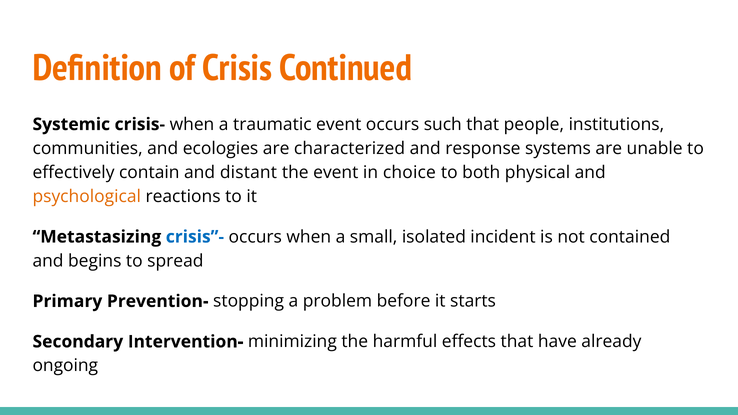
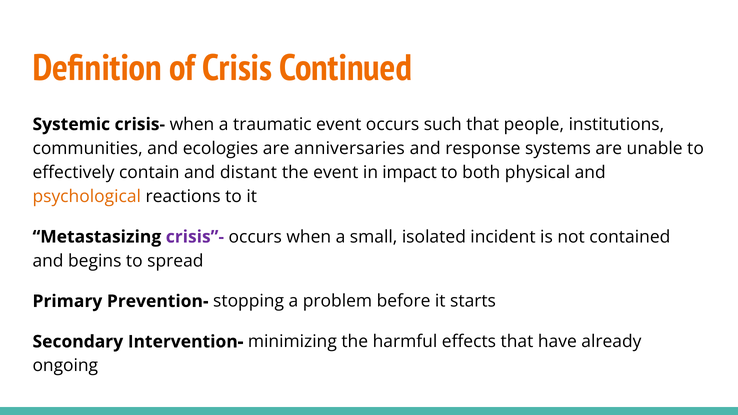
characterized: characterized -> anniversaries (349, 148)
choice: choice -> impact (410, 172)
crisis”- colour: blue -> purple (195, 237)
